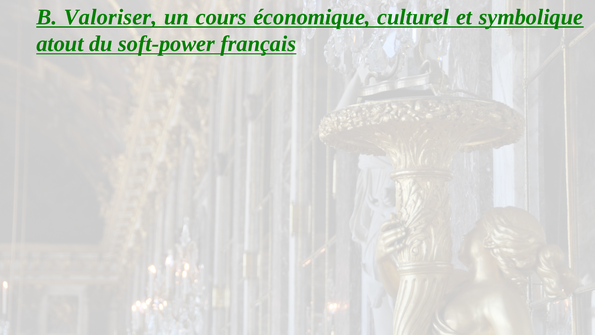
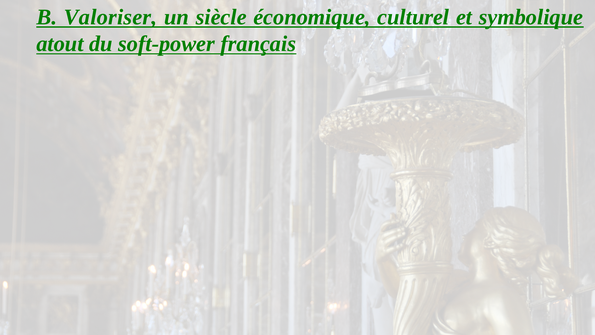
cours: cours -> siècle (221, 17)
